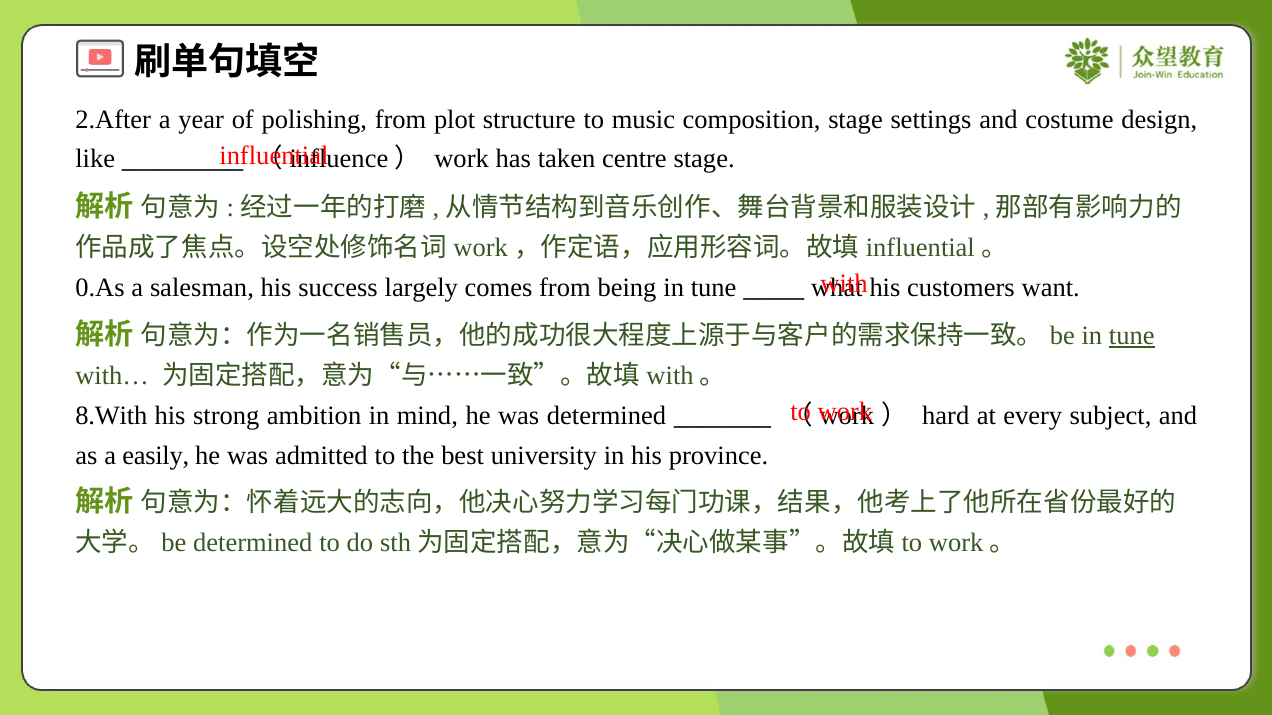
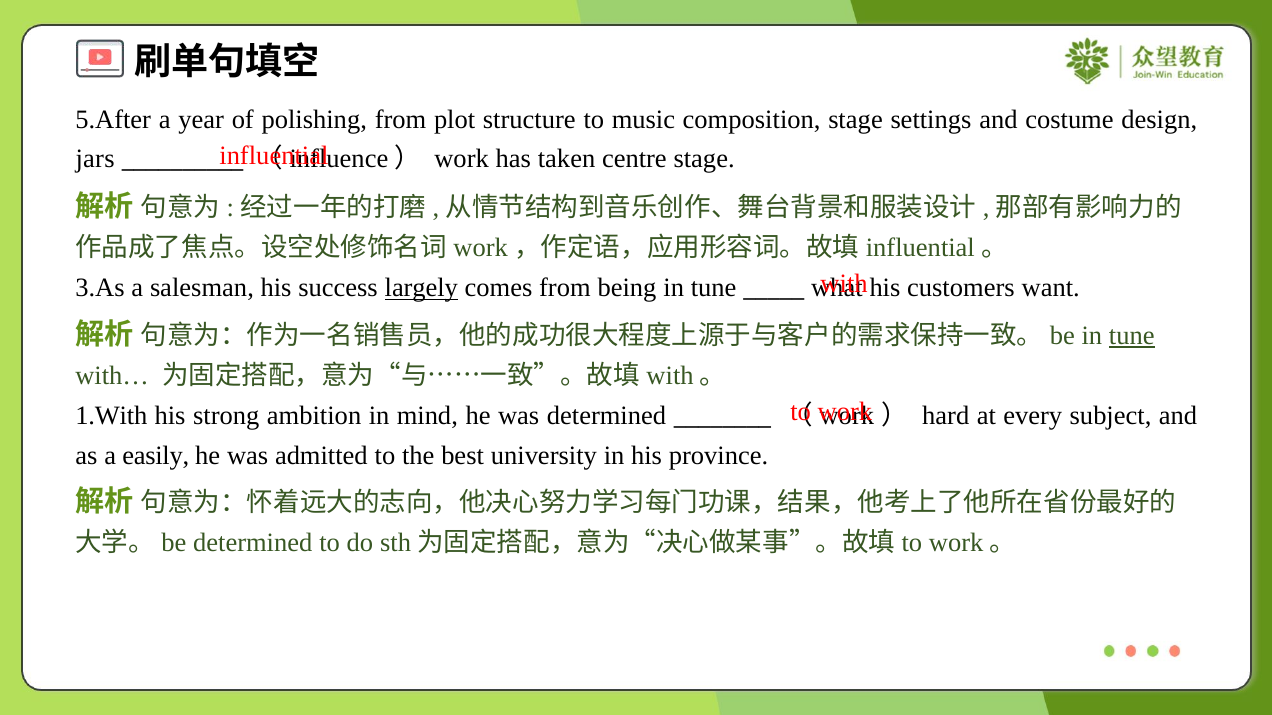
2.After: 2.After -> 5.After (113, 120)
like: like -> jars (95, 159)
0.As: 0.As -> 3.As (100, 288)
largely underline: none -> present (421, 288)
8.With: 8.With -> 1.With (111, 416)
